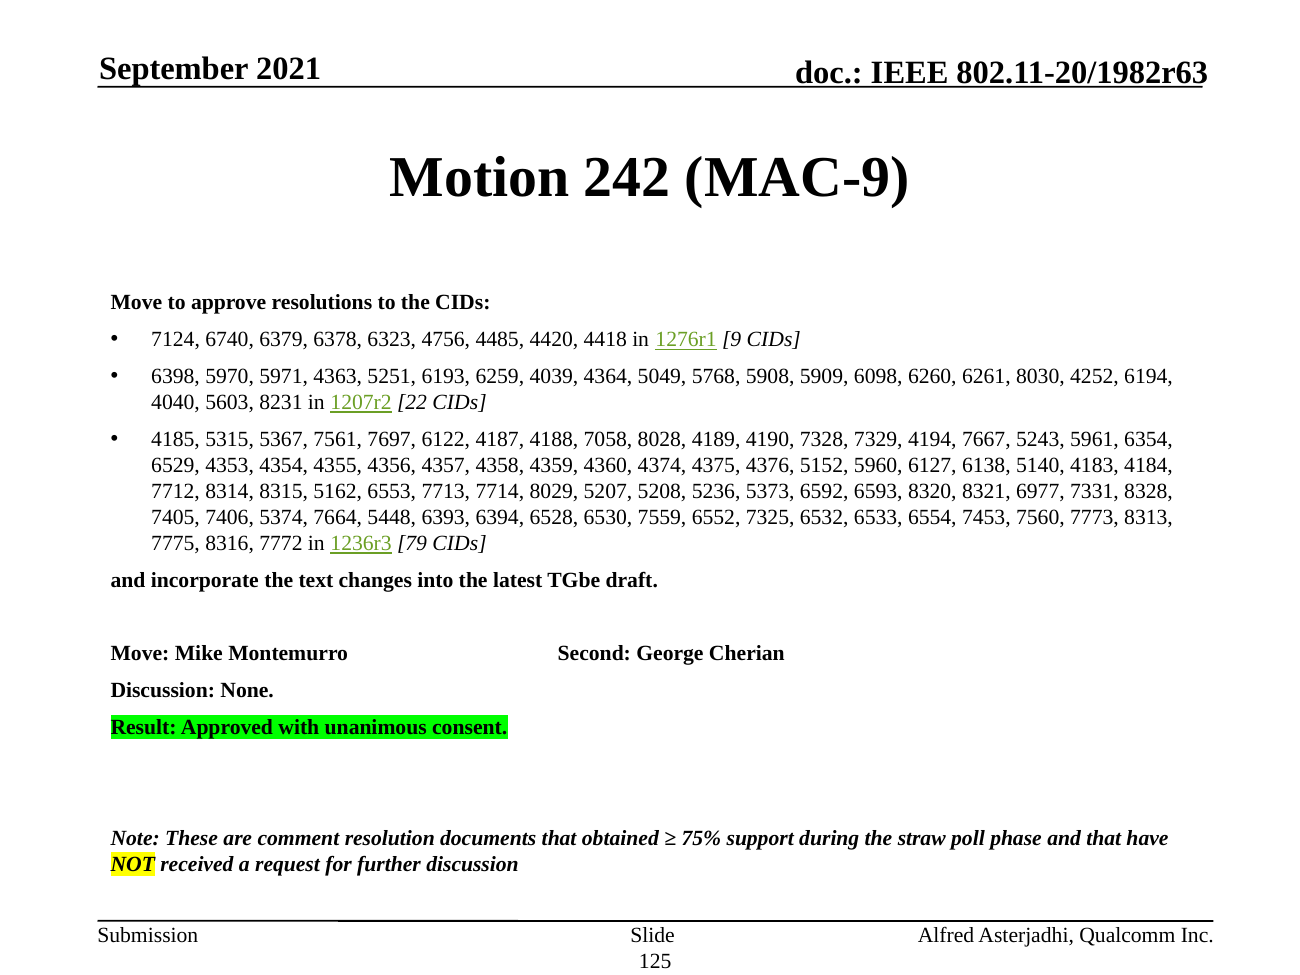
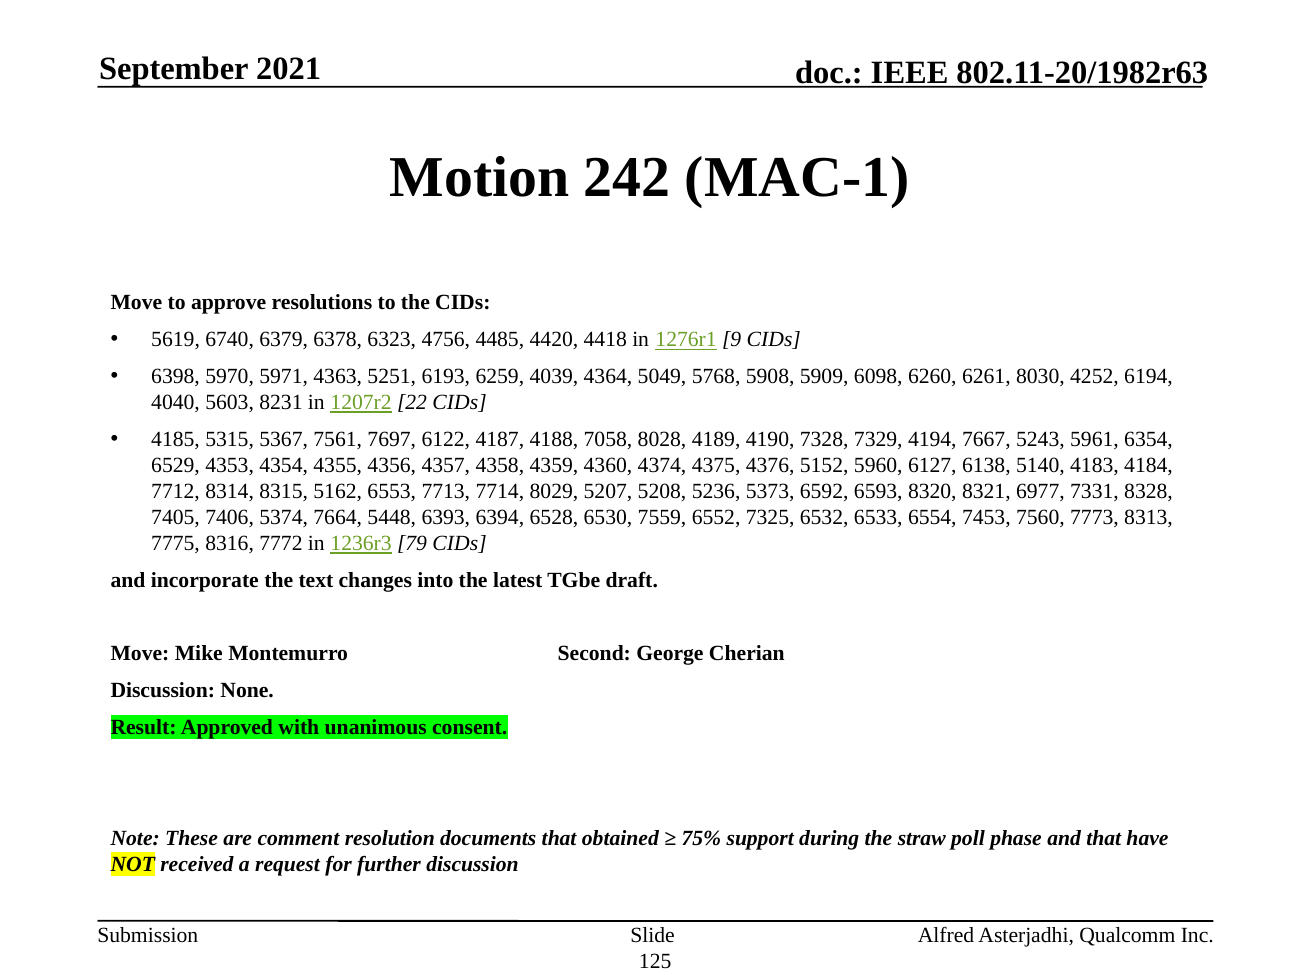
MAC-9: MAC-9 -> MAC-1 (797, 177)
7124: 7124 -> 5619 (176, 340)
